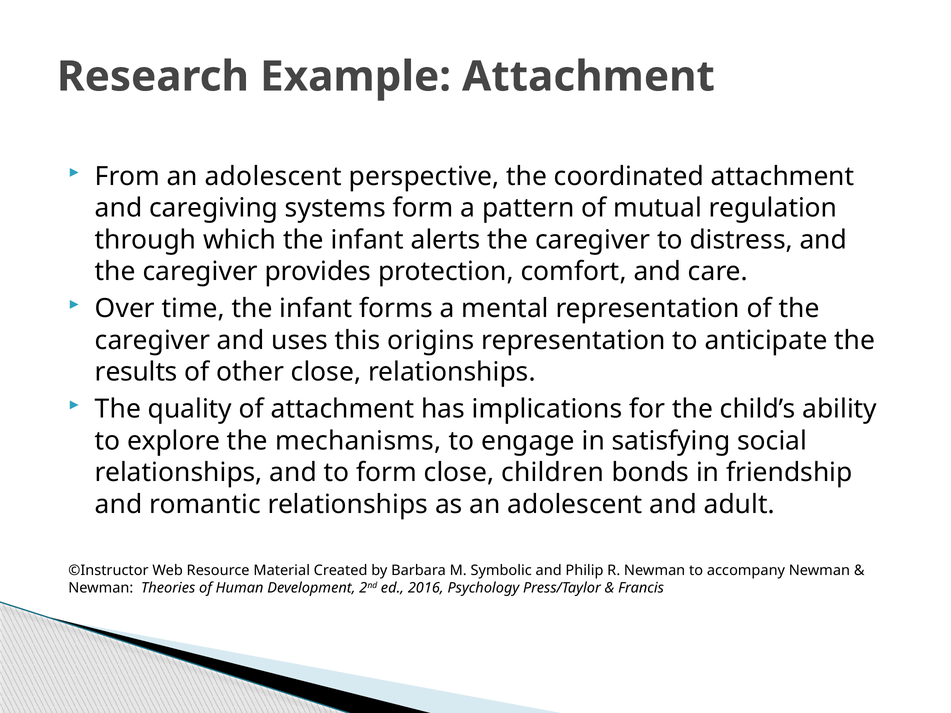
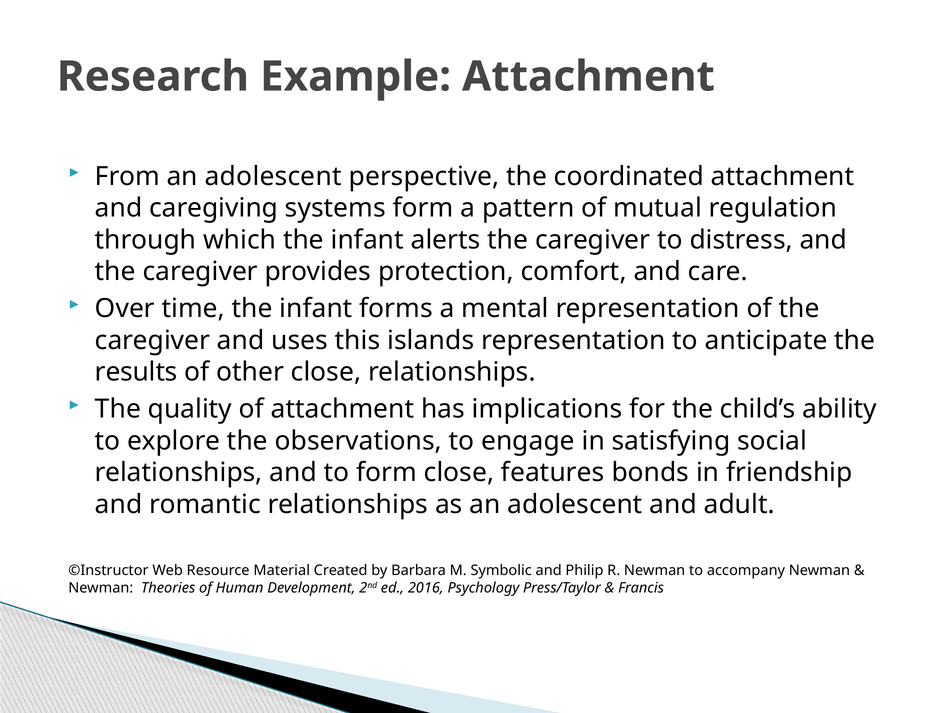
origins: origins -> islands (431, 341)
mechanisms: mechanisms -> observations (358, 441)
children: children -> features (553, 473)
